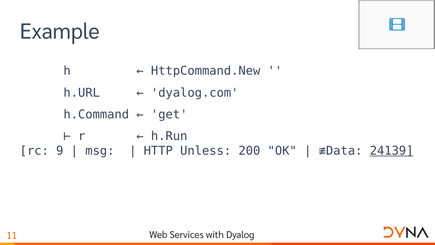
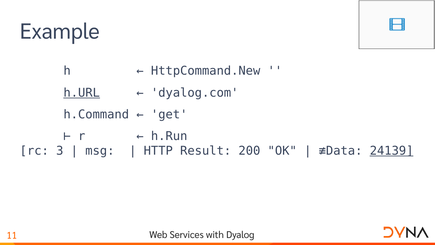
h.URL underline: none -> present (82, 93)
9: 9 -> 3 (60, 151)
Unless: Unless -> Result (206, 151)
